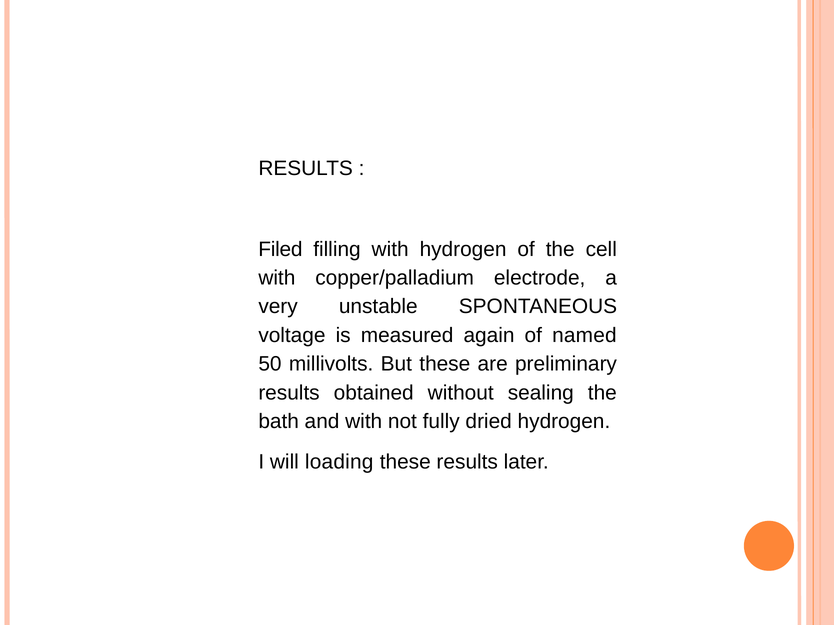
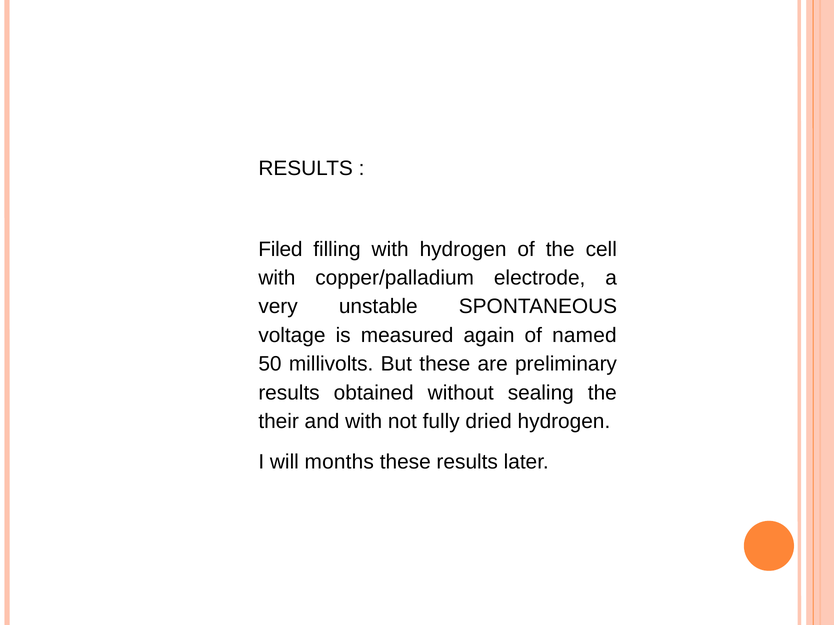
bath: bath -> their (279, 422)
loading: loading -> months (339, 462)
